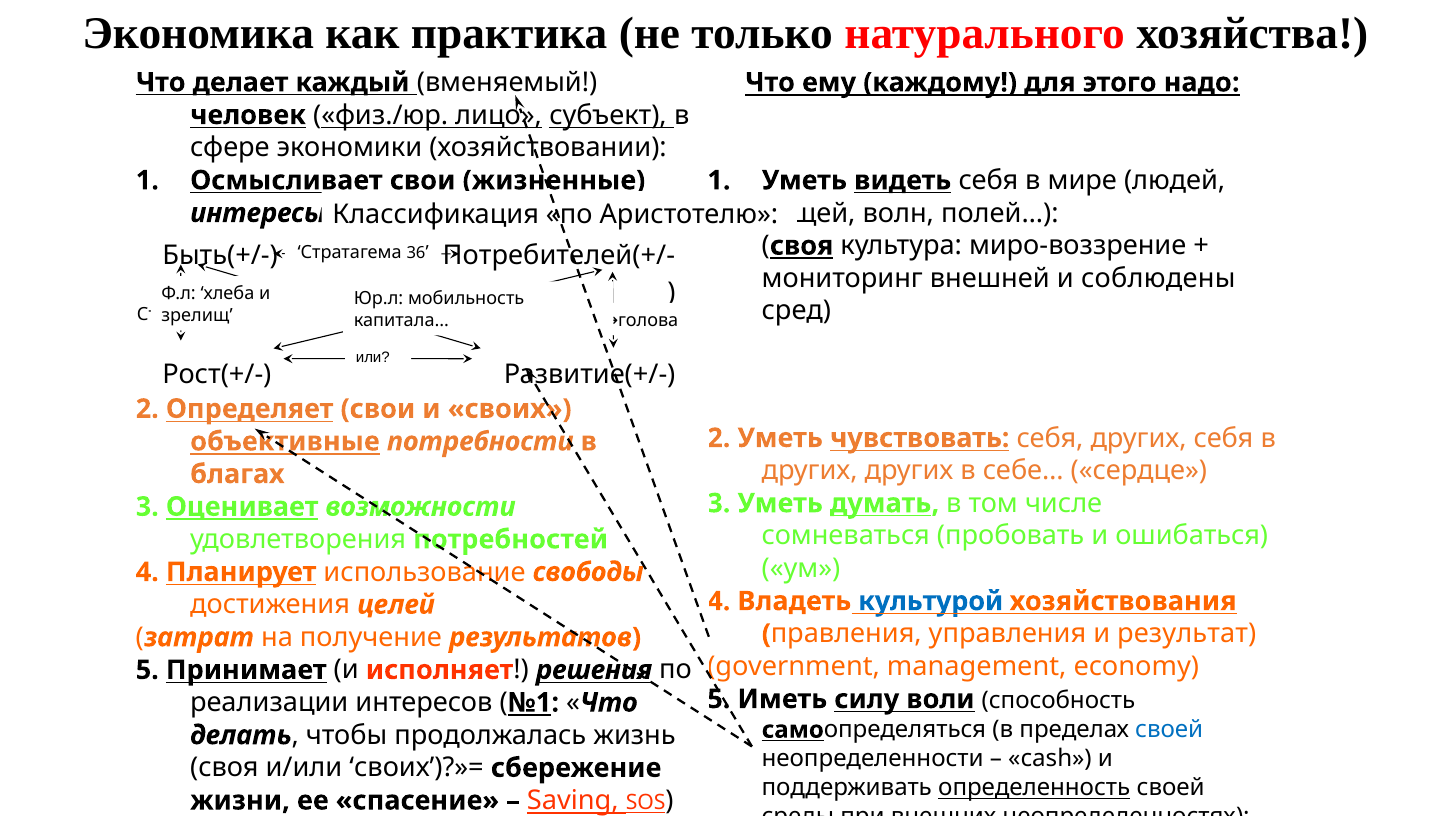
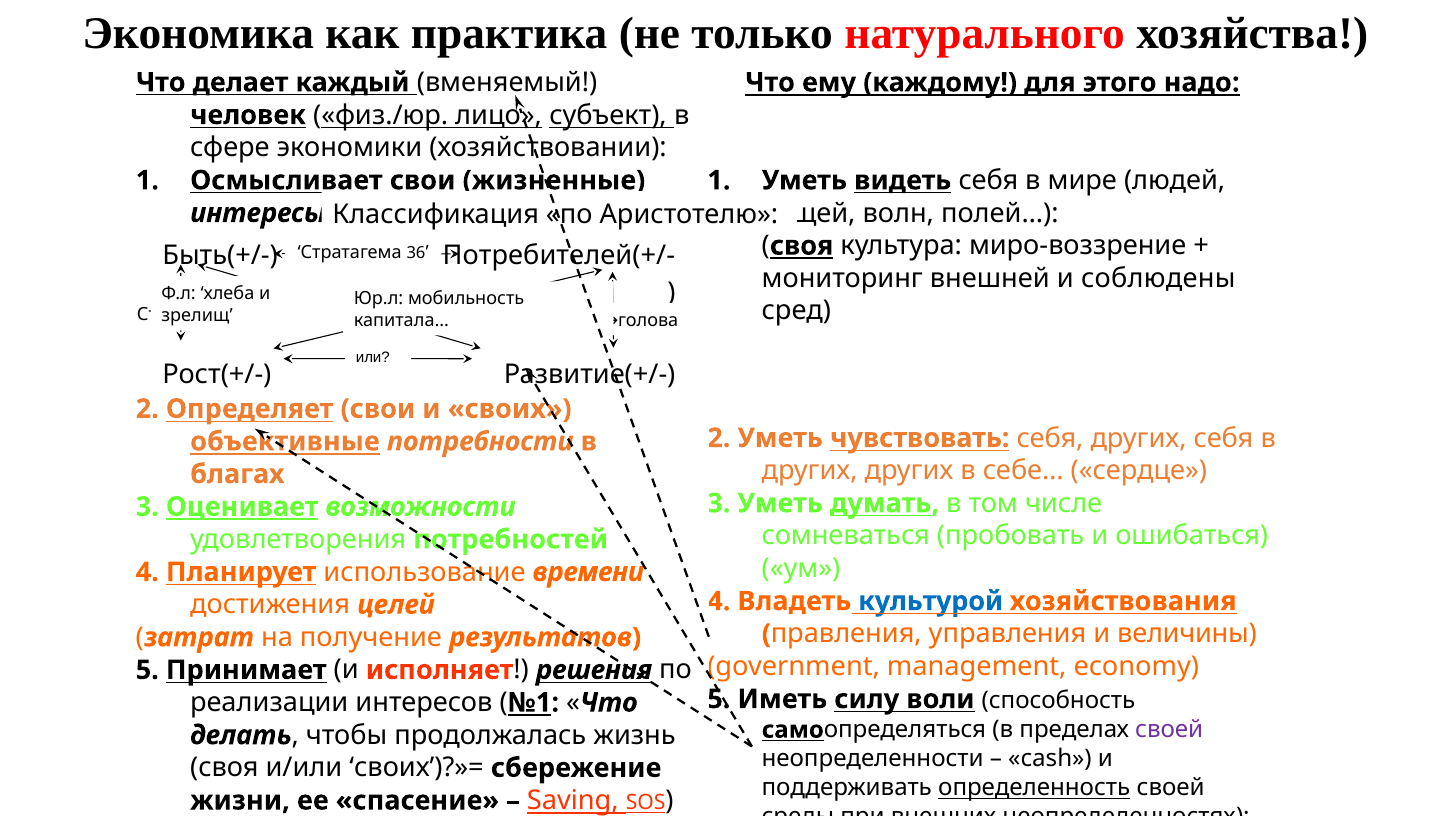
свободы: свободы -> времени (588, 572)
результат: результат -> величины (1187, 634)
своей colour: blue -> purple (1169, 730)
